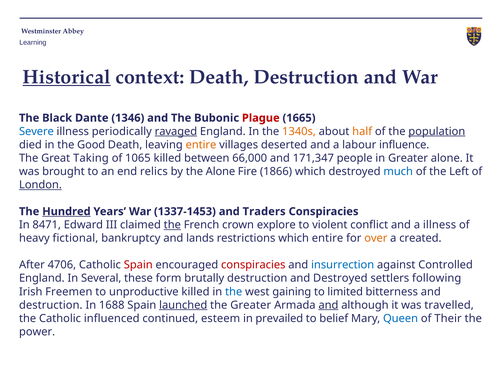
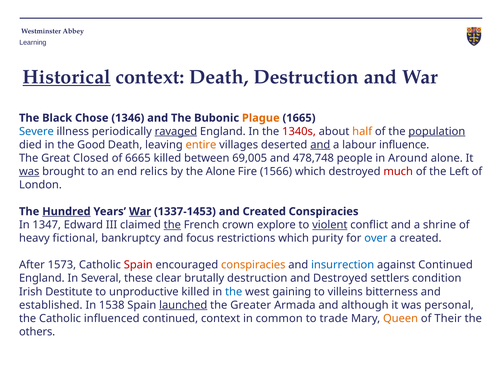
Dante: Dante -> Chose (92, 118)
Plague colour: red -> orange (261, 118)
1340s colour: orange -> red (299, 132)
and underline: none -> present (320, 145)
Taking: Taking -> Closed (91, 158)
1065: 1065 -> 6665 (138, 158)
66,000: 66,000 -> 69,005 (250, 158)
171,347: 171,347 -> 478,748 (313, 158)
in Greater: Greater -> Around (408, 158)
was underline: none -> present (29, 172)
1866: 1866 -> 1566 (276, 172)
much colour: blue -> red (398, 172)
London underline: present -> none (40, 185)
War underline: none -> present (140, 212)
and Traders: Traders -> Created (264, 212)
8471: 8471 -> 1347 (47, 225)
violent underline: none -> present (330, 225)
a illness: illness -> shrine (440, 225)
lands: lands -> focus (200, 239)
which entire: entire -> purity (328, 239)
over colour: orange -> blue (376, 239)
4706: 4706 -> 1573 (62, 265)
conspiracies colour: red -> orange (253, 265)
against Controlled: Controlled -> Continued (446, 265)
form: form -> clear (169, 279)
following: following -> condition (437, 279)
Freemen: Freemen -> Destitute (69, 292)
limited: limited -> villeins (345, 292)
destruction: destruction -> established (51, 305)
1688: 1688 -> 1538 (112, 305)
and underline: present -> none (328, 305)
travelled: travelled -> personal (449, 305)
continued esteem: esteem -> context (221, 319)
prevailed: prevailed -> common (279, 319)
belief: belief -> trade (334, 319)
Queen colour: blue -> orange (401, 319)
power: power -> others (37, 332)
